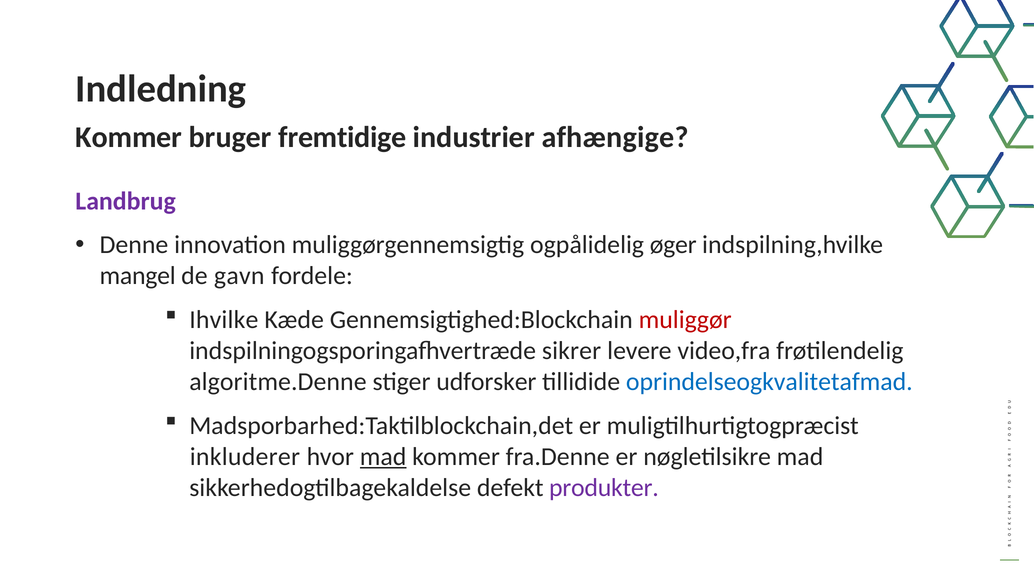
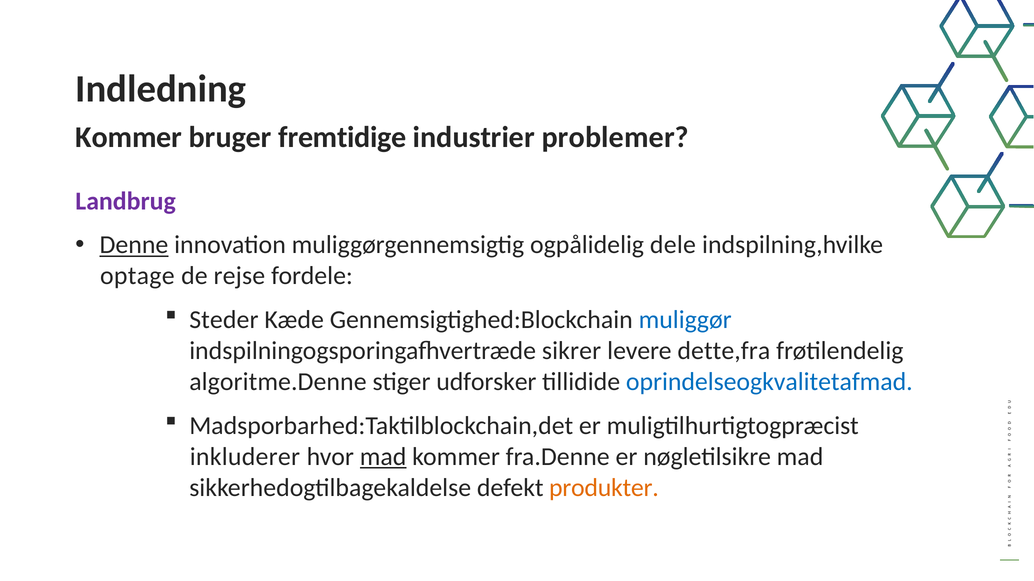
afhængige: afhængige -> problemer (615, 137)
Denne underline: none -> present (134, 245)
øger: øger -> dele (673, 245)
mangel: mangel -> optage (137, 276)
gavn: gavn -> rejse (239, 276)
Ihvilke: Ihvilke -> Steder (224, 320)
muliggør colour: red -> blue (685, 320)
video,fra: video,fra -> dette,fra (724, 351)
produkter colour: purple -> orange (604, 488)
